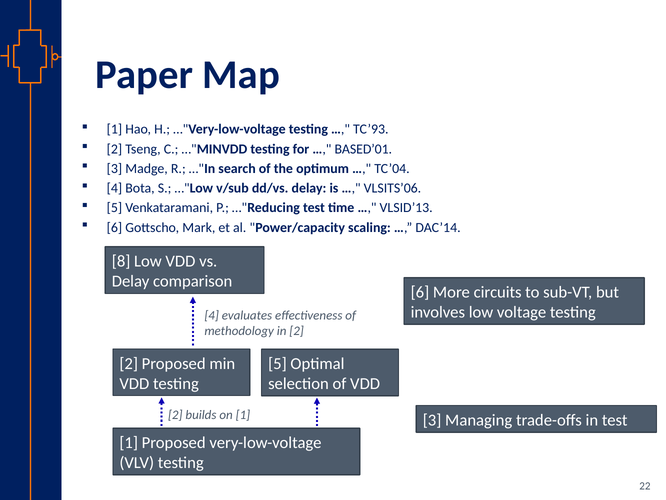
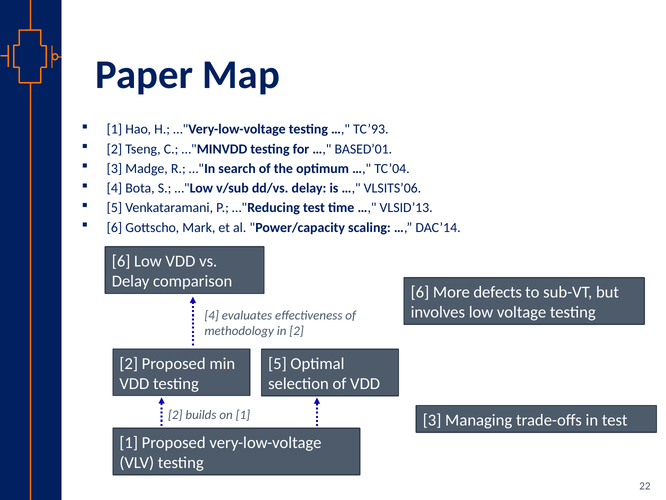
8: 8 -> 6 (121, 261)
circuits: circuits -> defects (498, 292)
